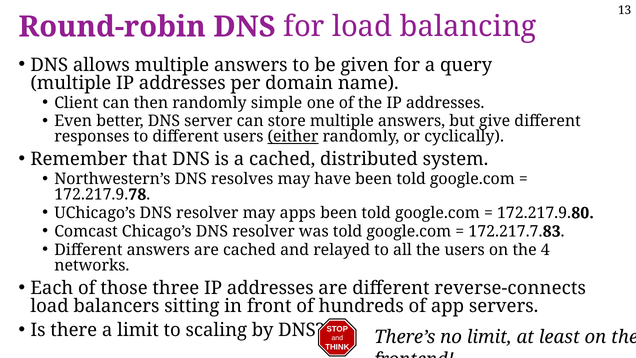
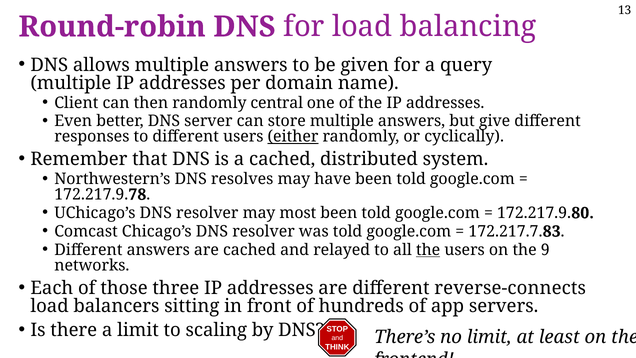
simple: simple -> central (277, 103)
apps: apps -> most (298, 213)
the underline: none -> present (428, 250)
4: 4 -> 9 (545, 250)
